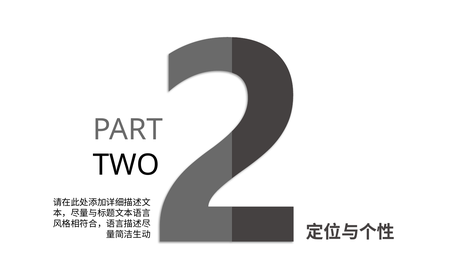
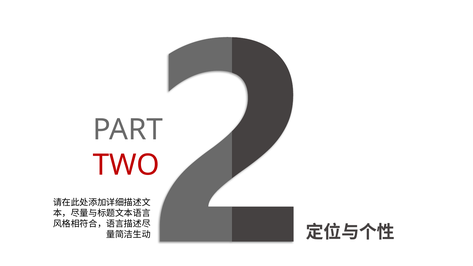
TWO colour: black -> red (126, 165)
